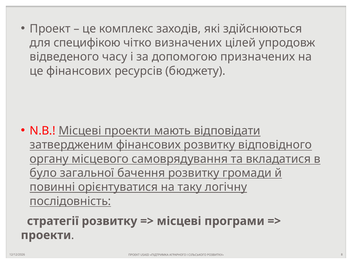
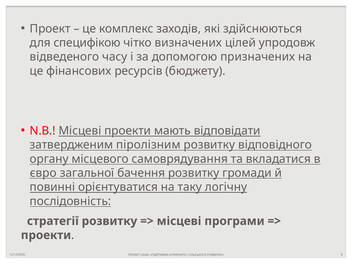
затвердженим фінансових: фінансових -> піролізним (148, 145)
було: було -> євро (43, 173)
